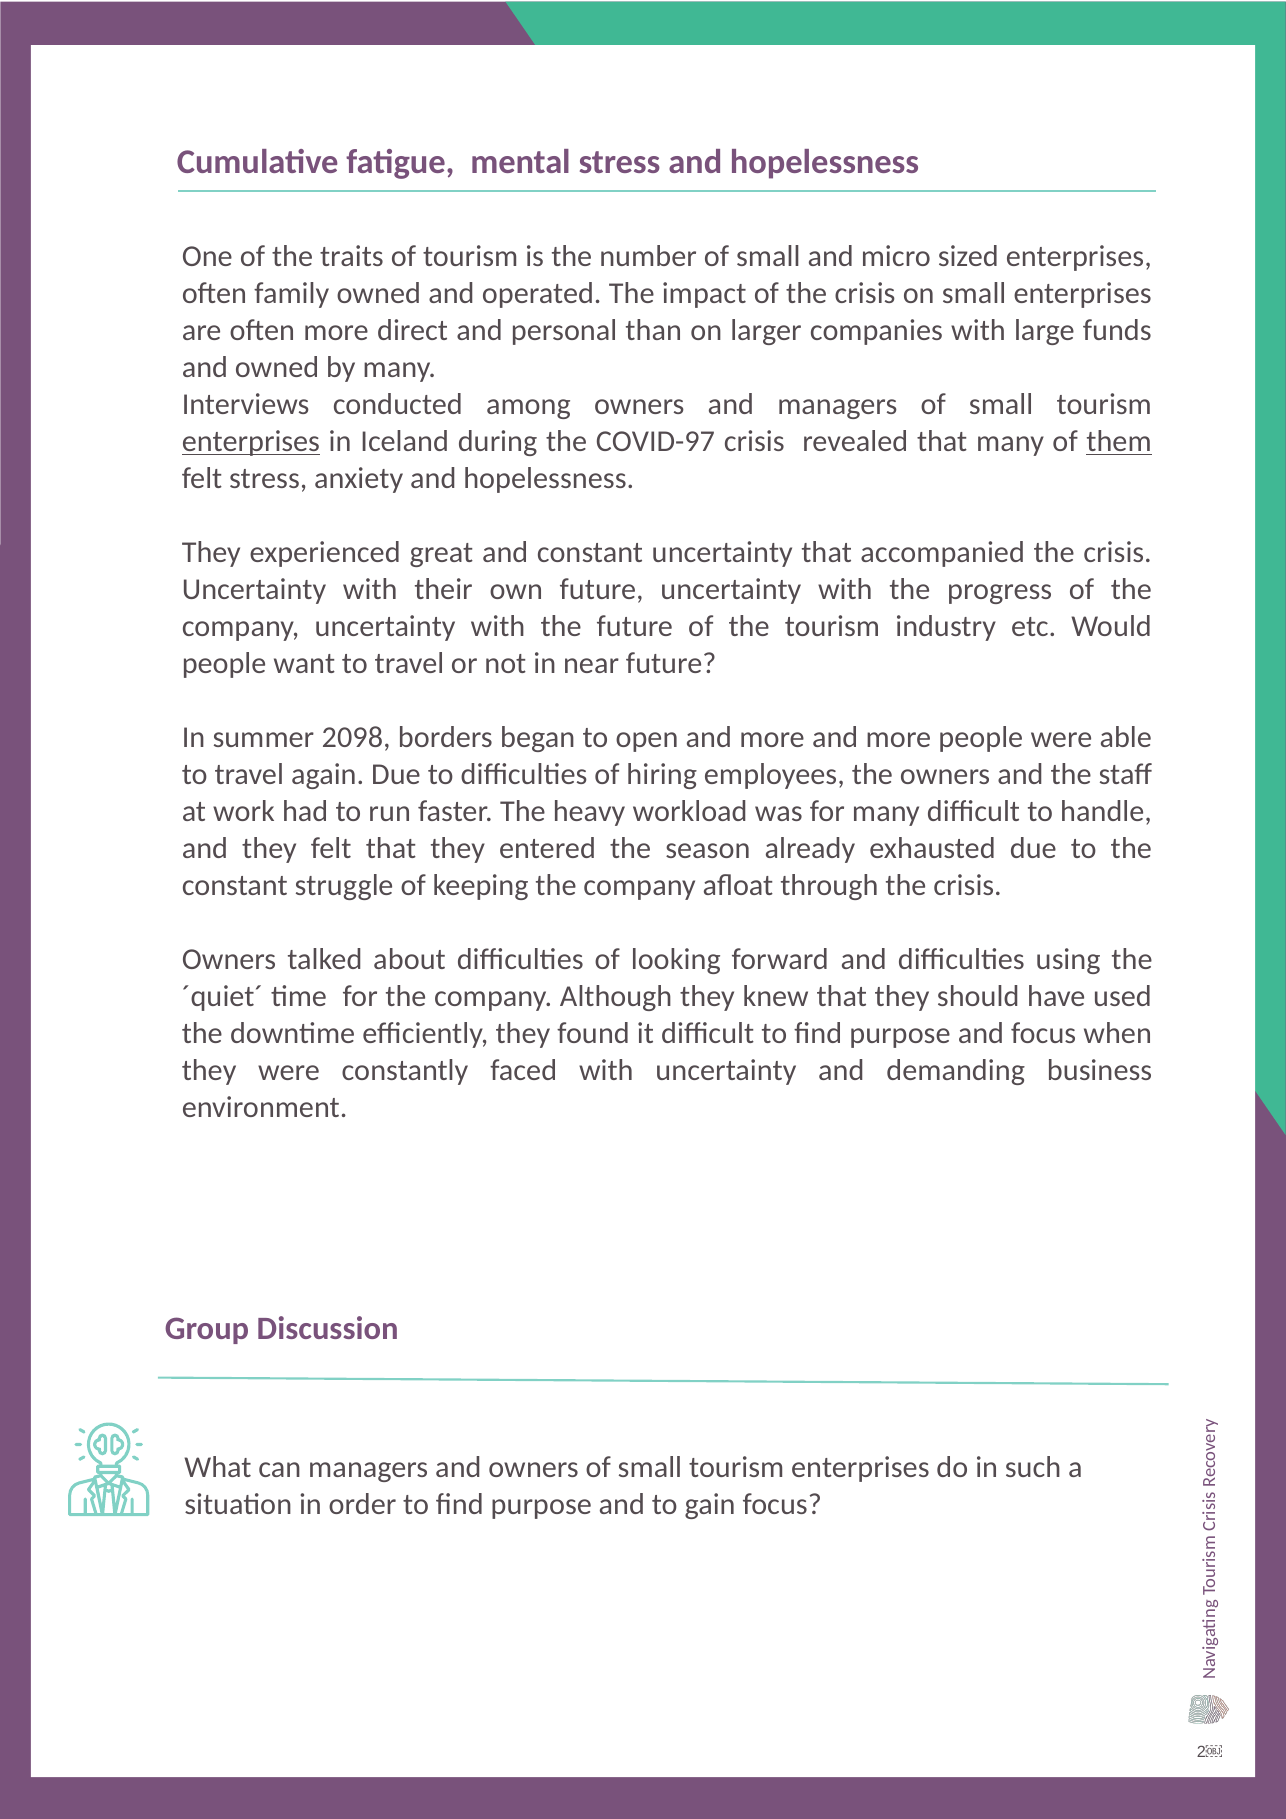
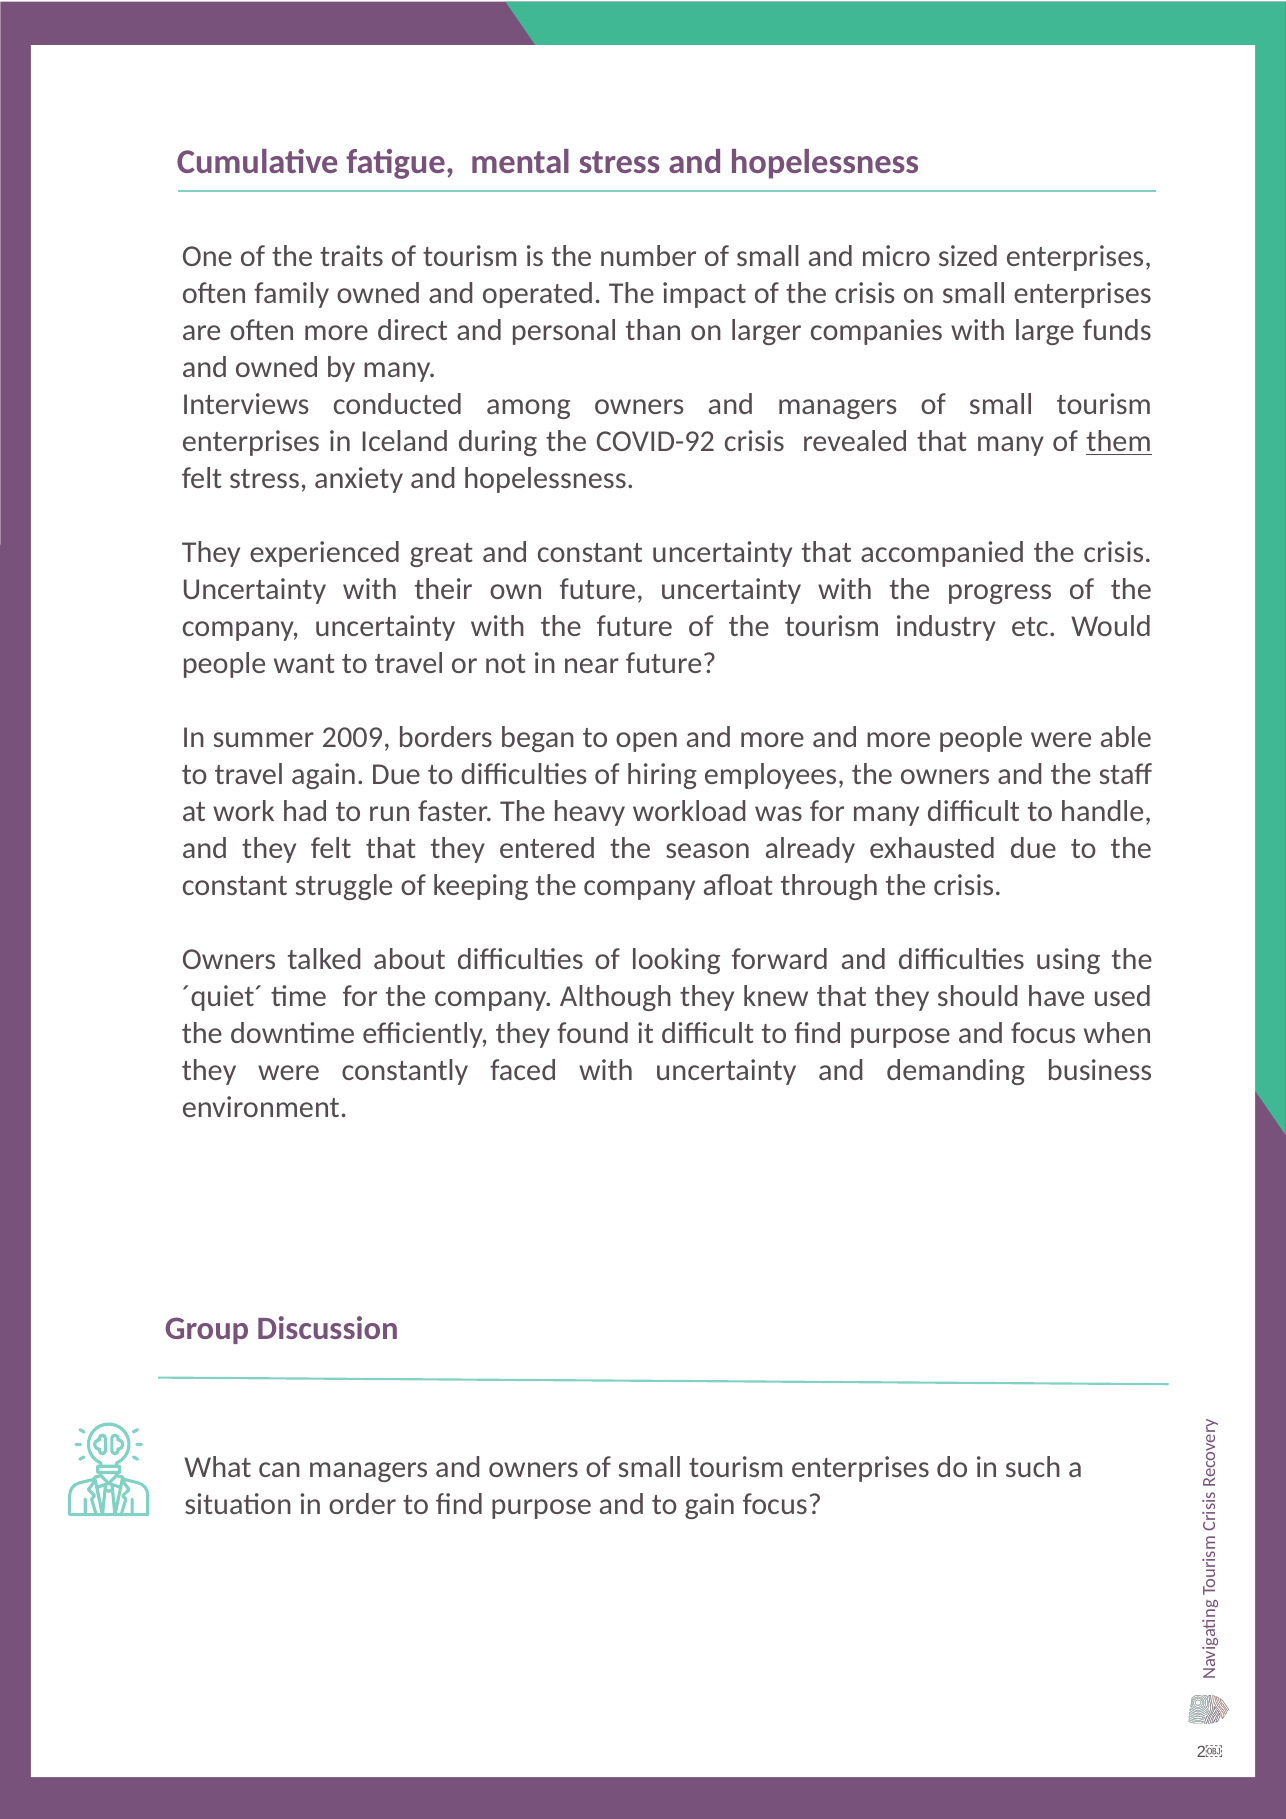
enterprises underline: present -> none (251, 441)
COVID-97: COVID-97 -> COVID-92 (655, 441)
2098: 2098 -> 2009 (356, 737)
